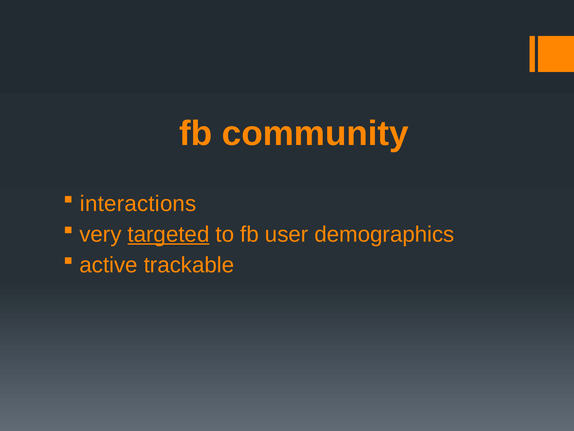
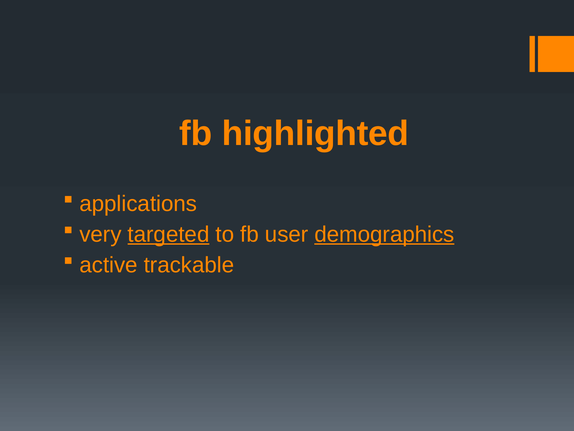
community: community -> highlighted (315, 133)
interactions: interactions -> applications (138, 203)
demographics underline: none -> present (384, 234)
